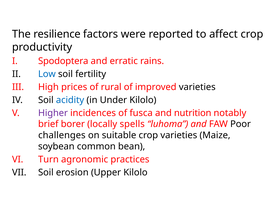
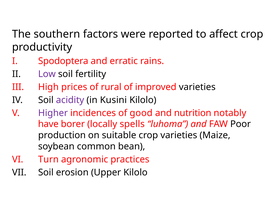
resilience: resilience -> southern (57, 34)
Low colour: blue -> purple (47, 74)
acidity colour: blue -> purple (70, 100)
Under: Under -> Kusini (113, 100)
fusca: fusca -> good (141, 113)
brief: brief -> have (48, 124)
challenges: challenges -> production (62, 135)
